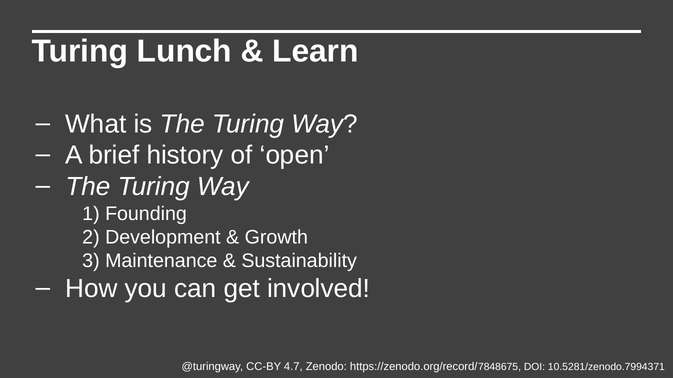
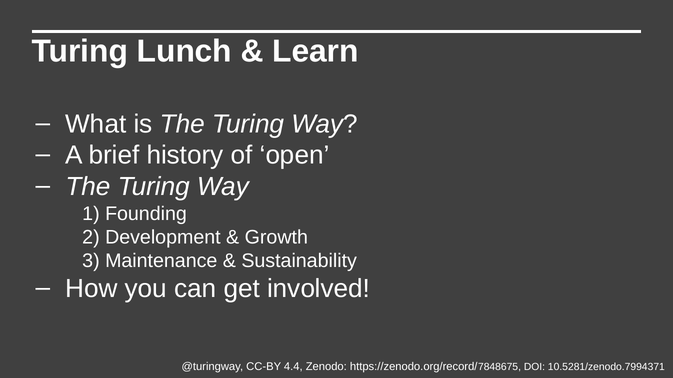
4.7: 4.7 -> 4.4 (293, 367)
